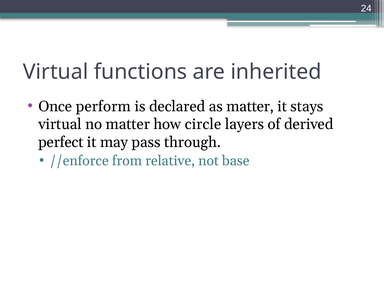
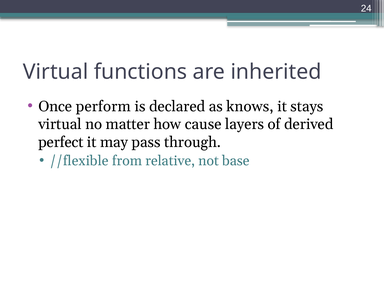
as matter: matter -> knows (250, 106)
circle: circle -> cause (203, 124)
//enforce: //enforce -> //flexible (79, 161)
